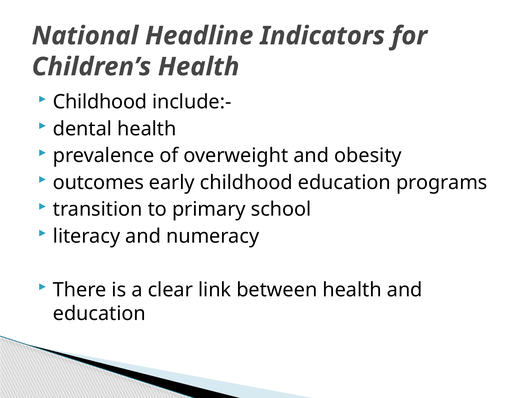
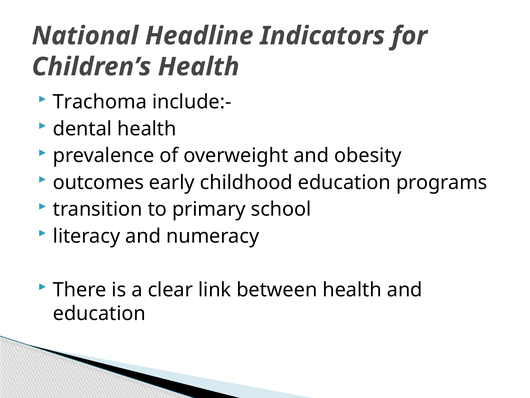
Childhood: Childhood -> Trachoma (100, 102)
